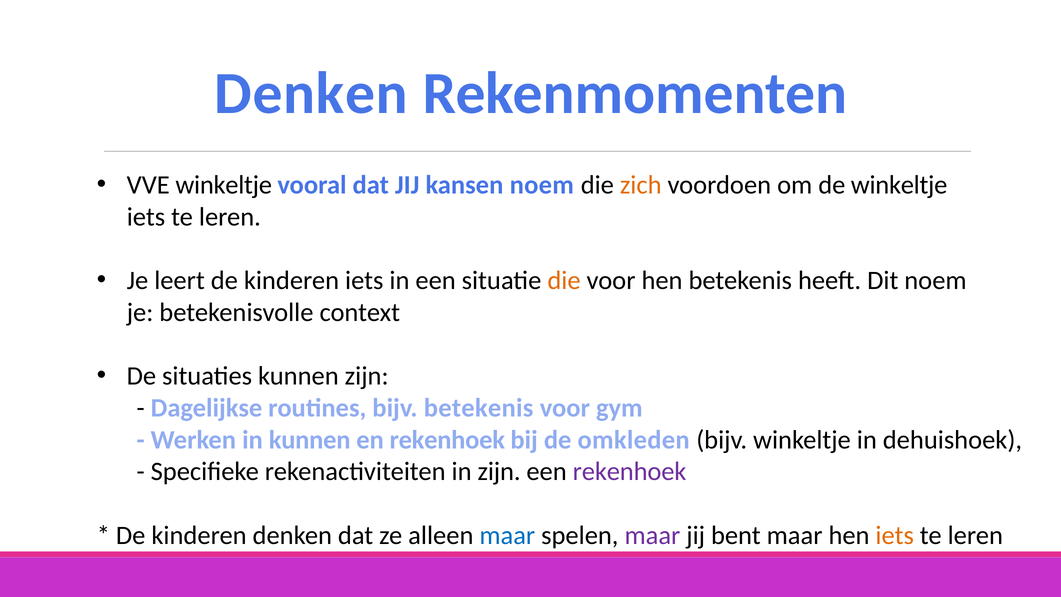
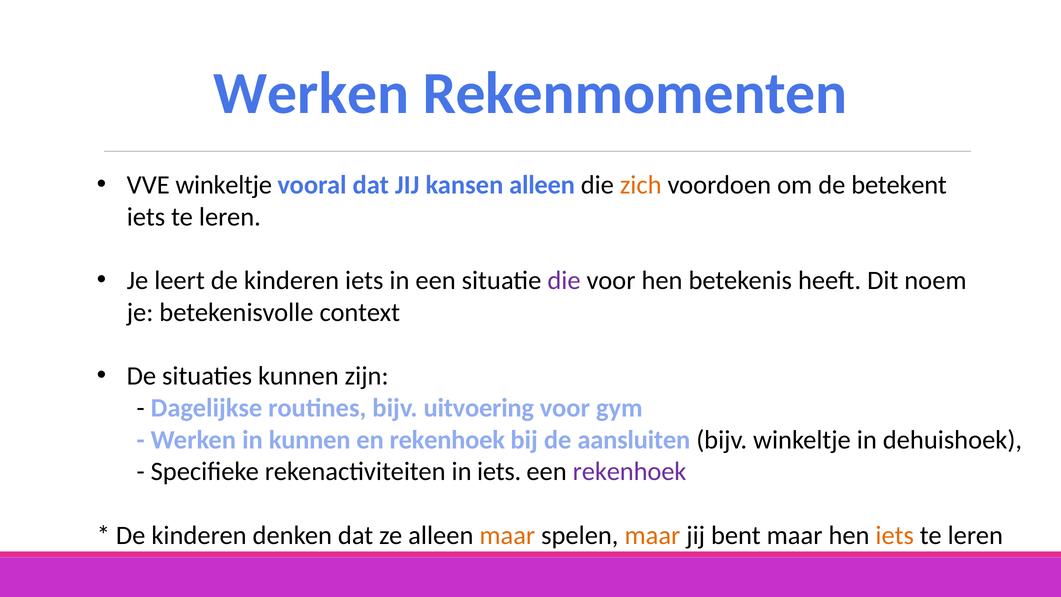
Denken: Denken -> Werken (311, 94)
kansen noem: noem -> alleen (542, 185)
de winkeltje: winkeltje -> betekent (899, 185)
die colour: orange -> purple (564, 280)
bijv betekenis: betekenis -> uitvoering (479, 408)
omkleden: omkleden -> aansluiten (634, 440)
in zijn: zijn -> iets (499, 471)
maar colour: blue -> orange (507, 535)
maar colour: purple -> orange (652, 535)
